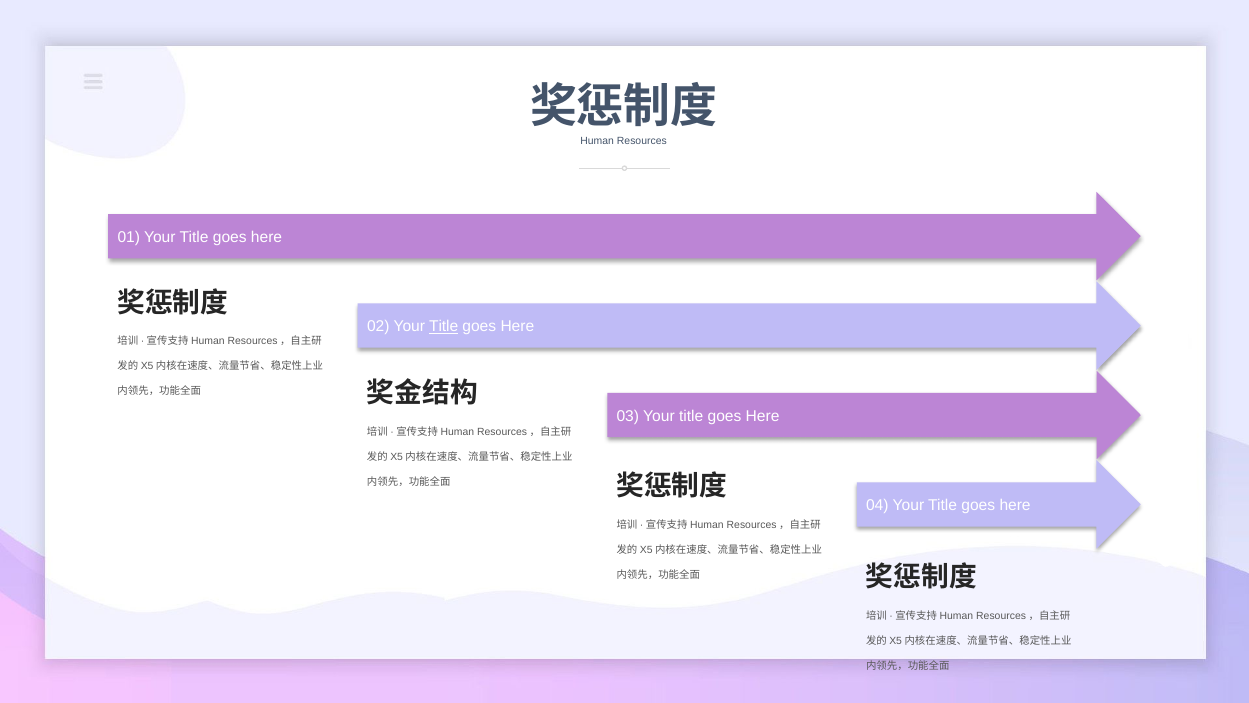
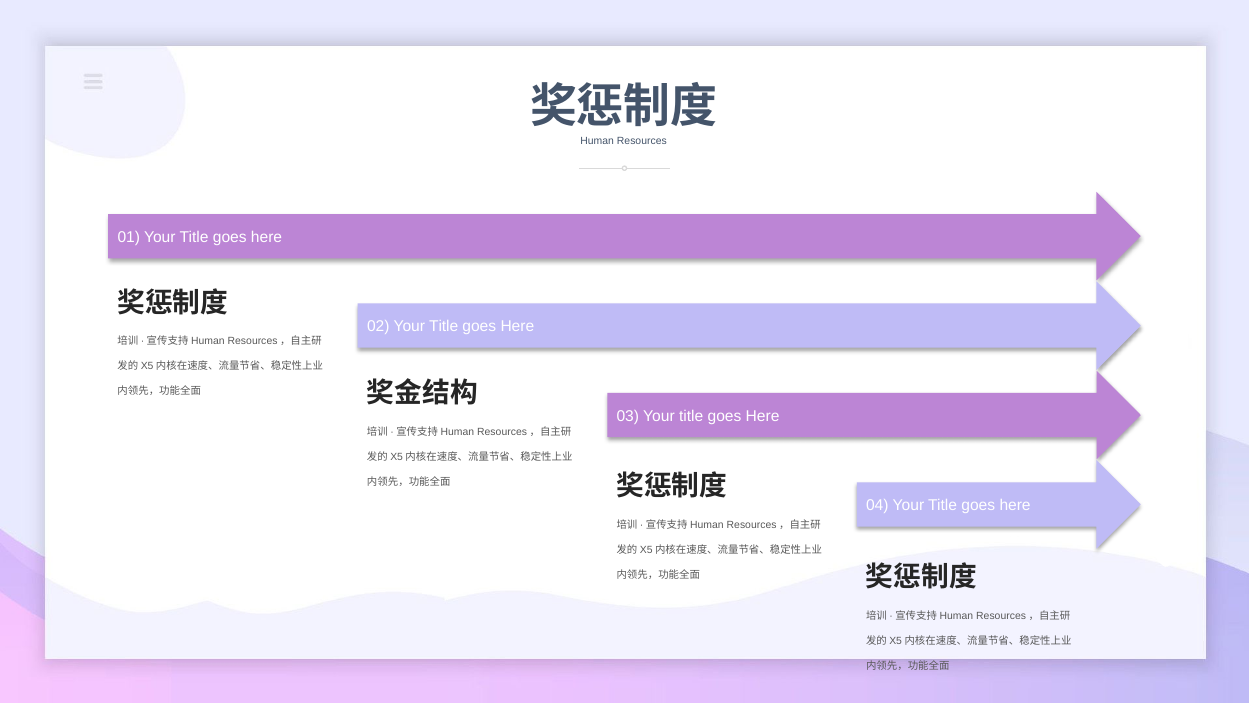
Title underline: present -> none (444, 326)
